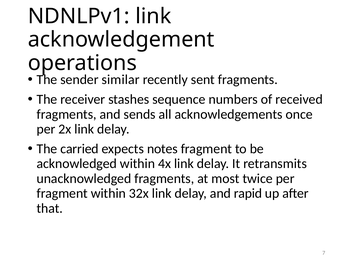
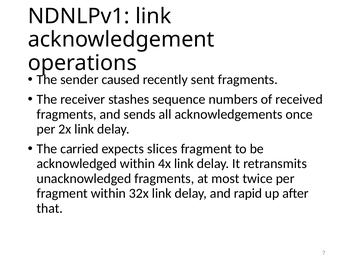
similar: similar -> caused (121, 80)
notes: notes -> slices (162, 149)
